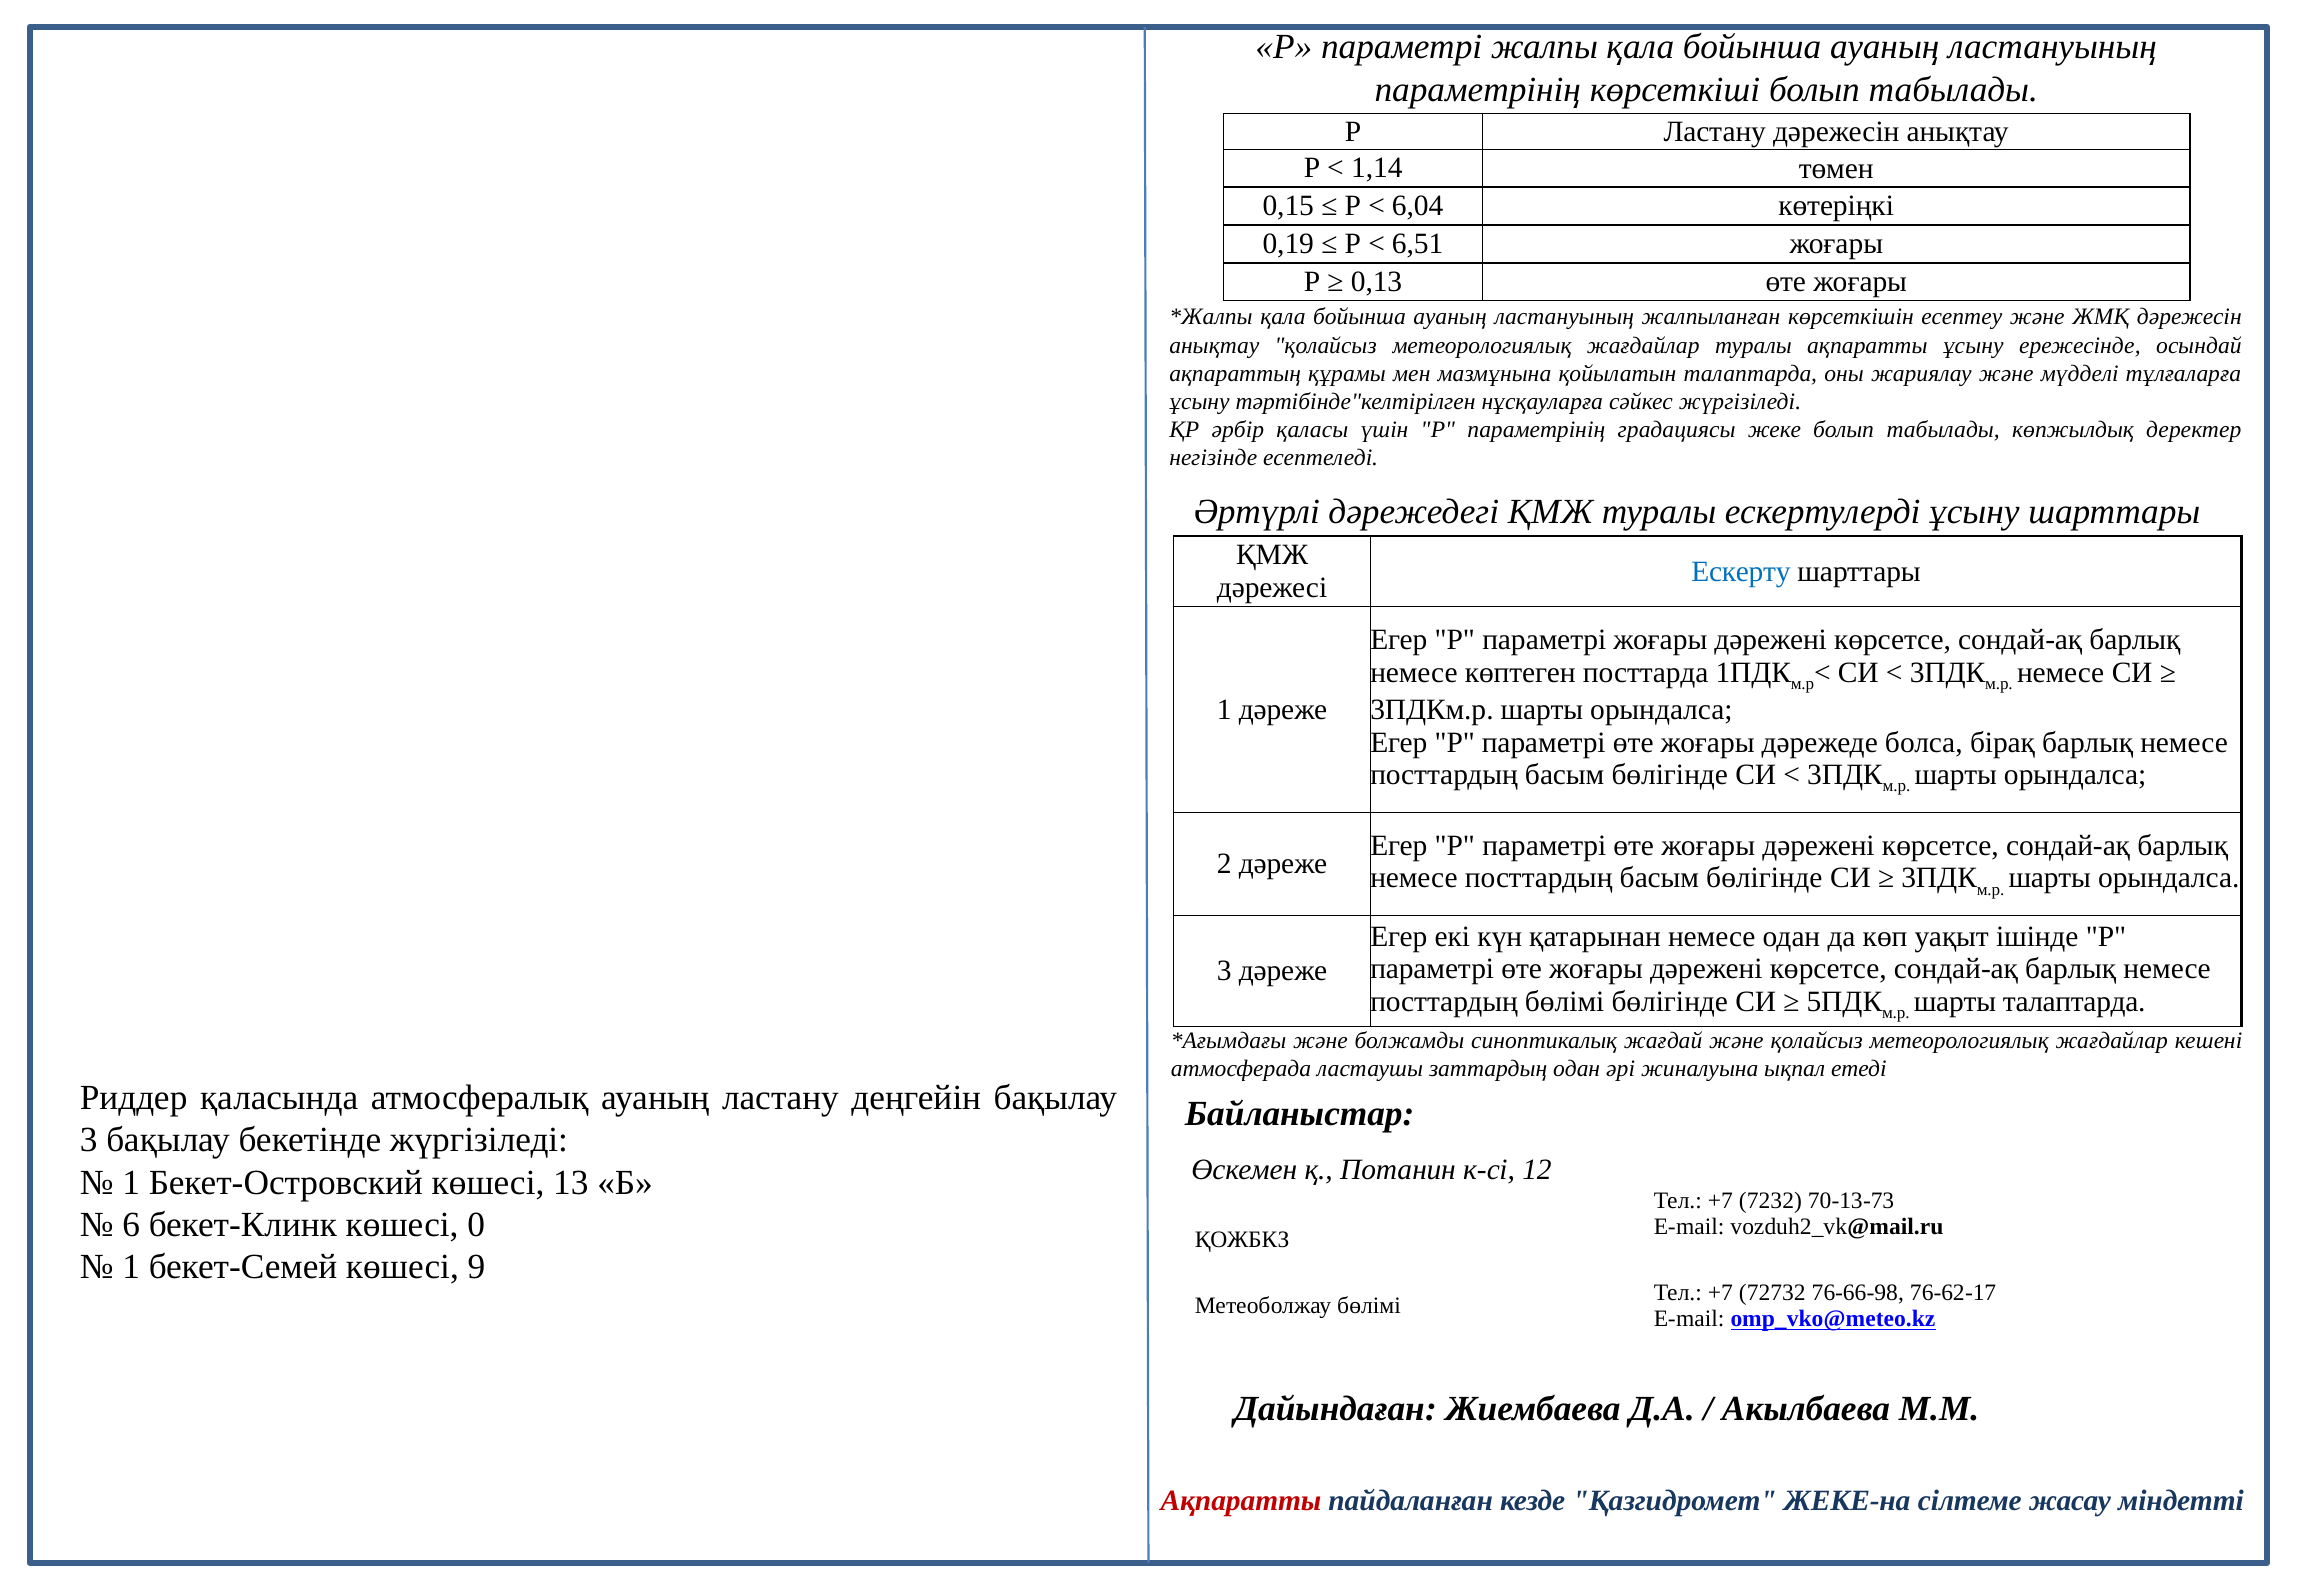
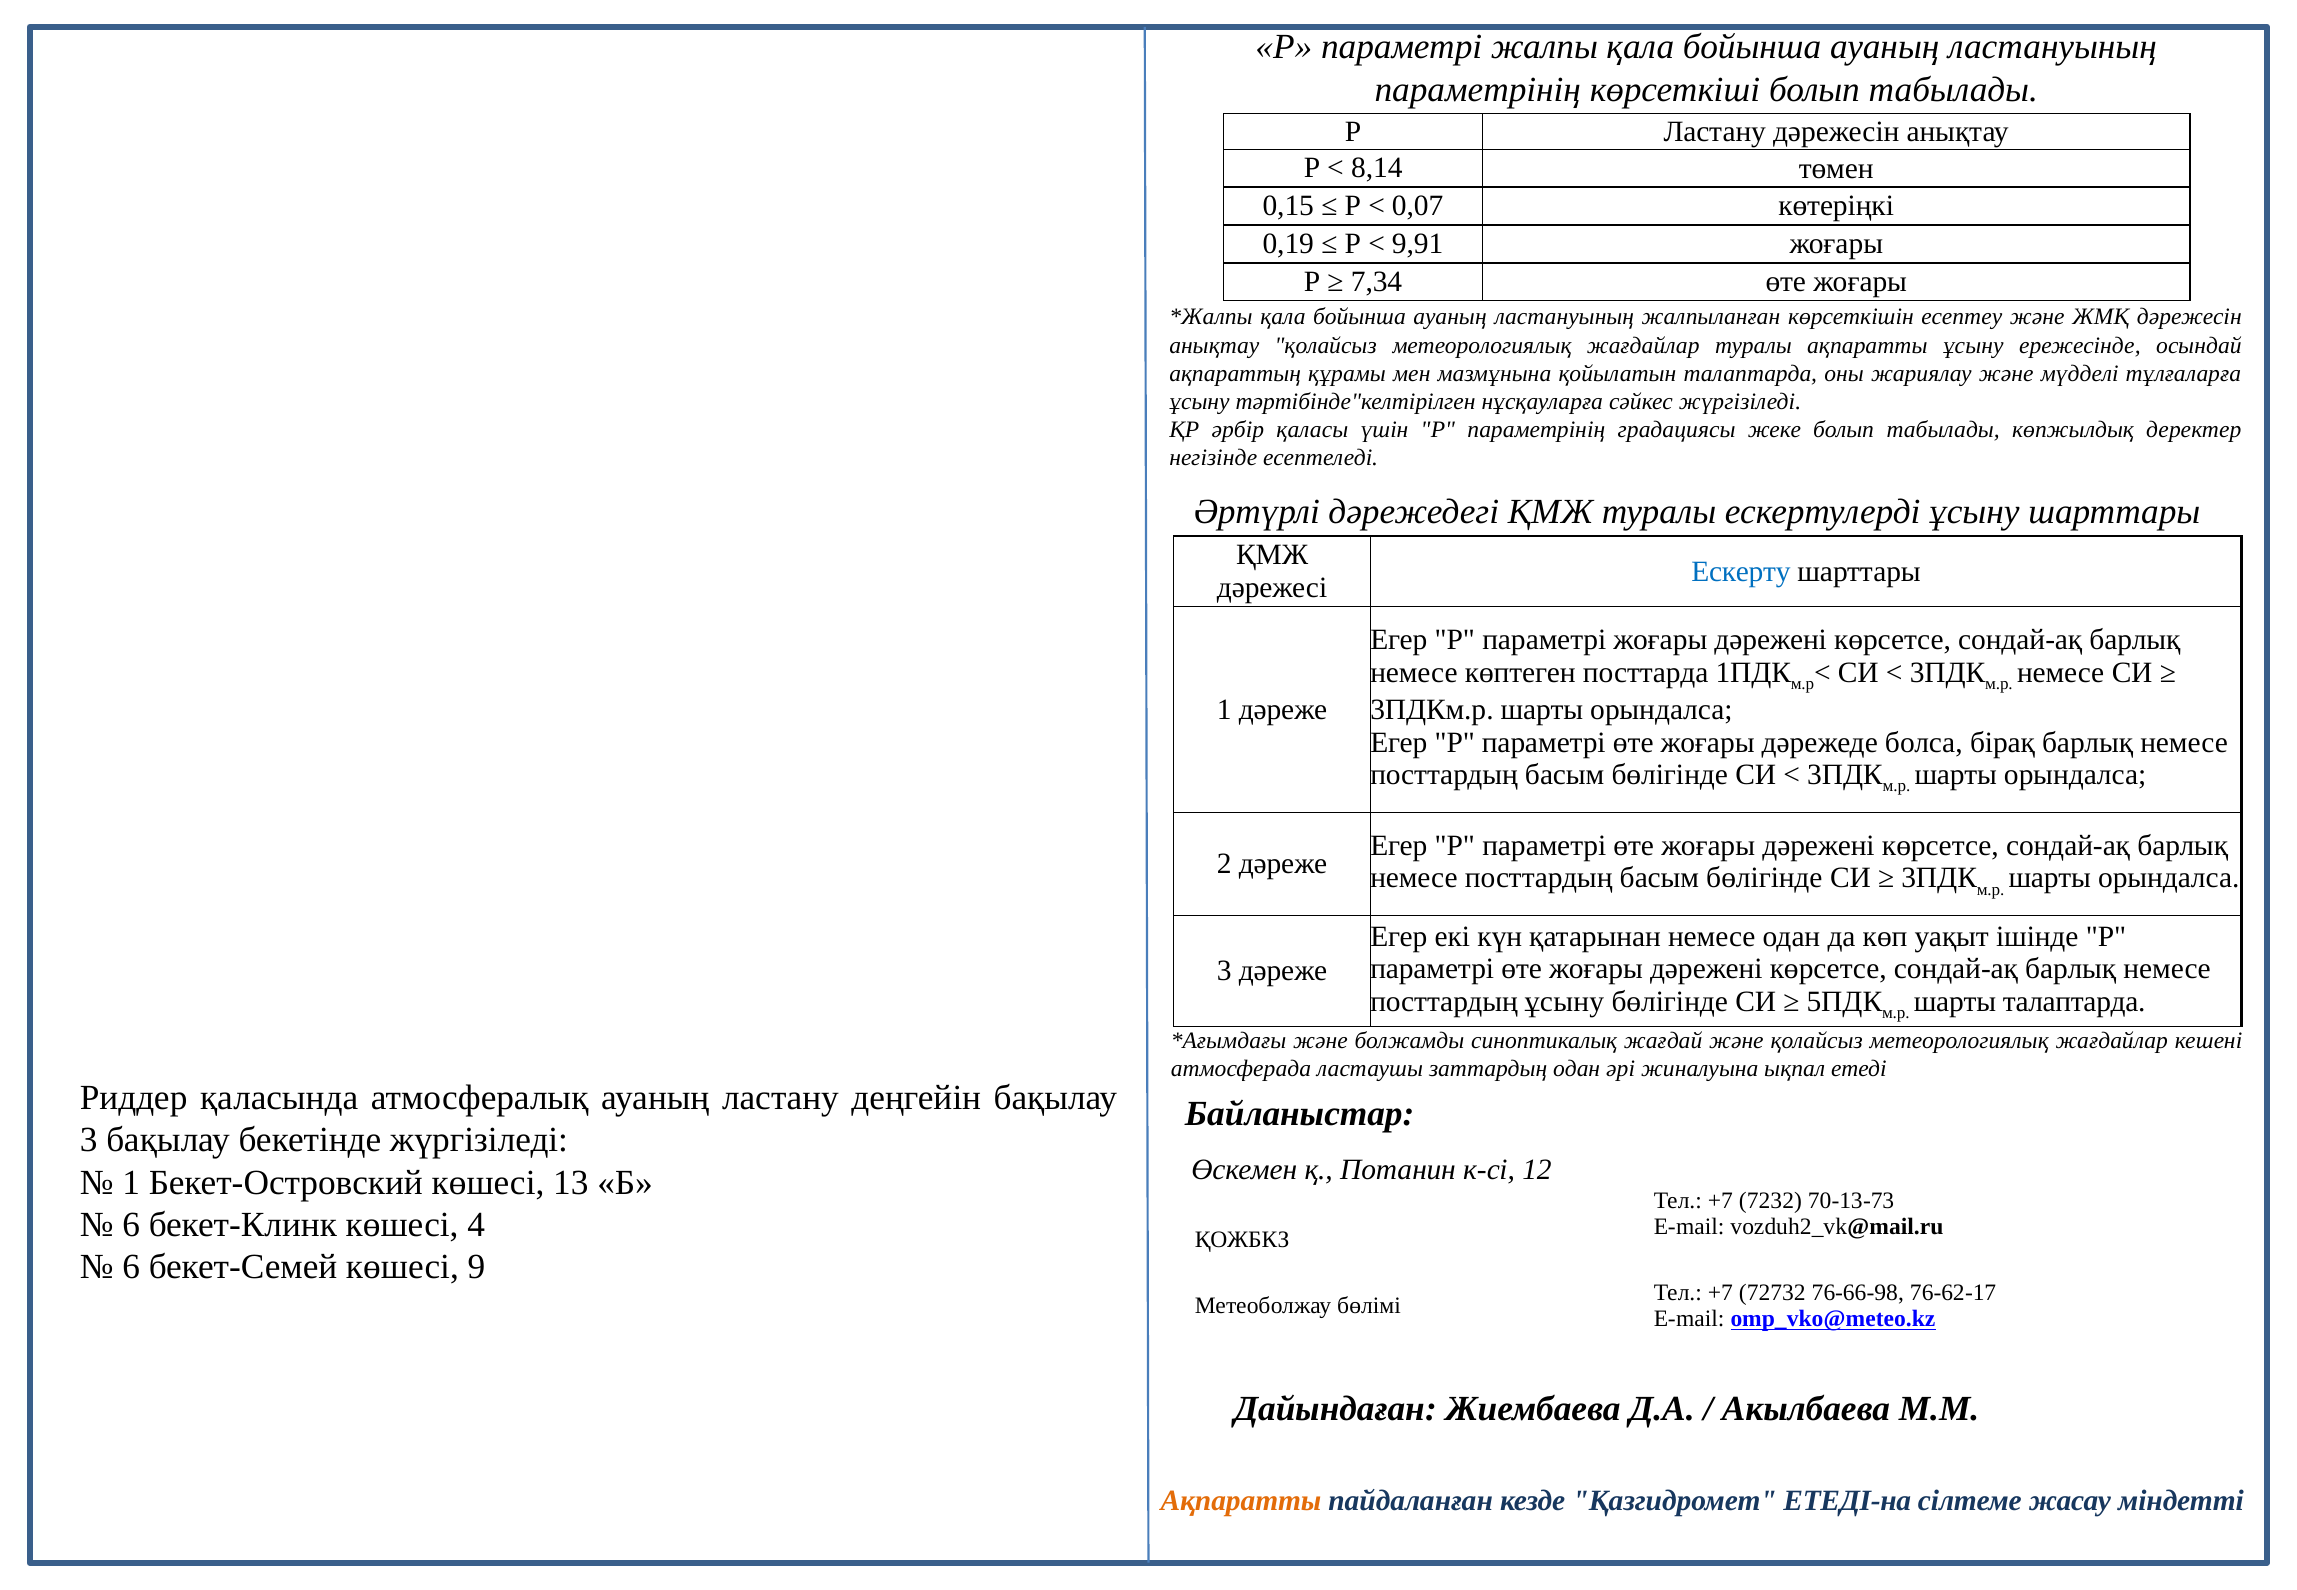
1,14: 1,14 -> 8,14 (1377, 168)
6,04: 6,04 -> 0,07 (1418, 206)
6,51: 6,51 -> 9,91 (1418, 244)
0,13: 0,13 -> 7,34 (1377, 282)
посттардың бөлімі: бөлімі -> ұсыну (1565, 1002)
0: 0 -> 4 (476, 1225)
1: 1 -> 6 (131, 1267)
Ақпаратты colour: red -> orange (1241, 1501)
ЖЕКЕ-на: ЖЕКЕ-на -> ЕТЕДІ-на (1847, 1501)
